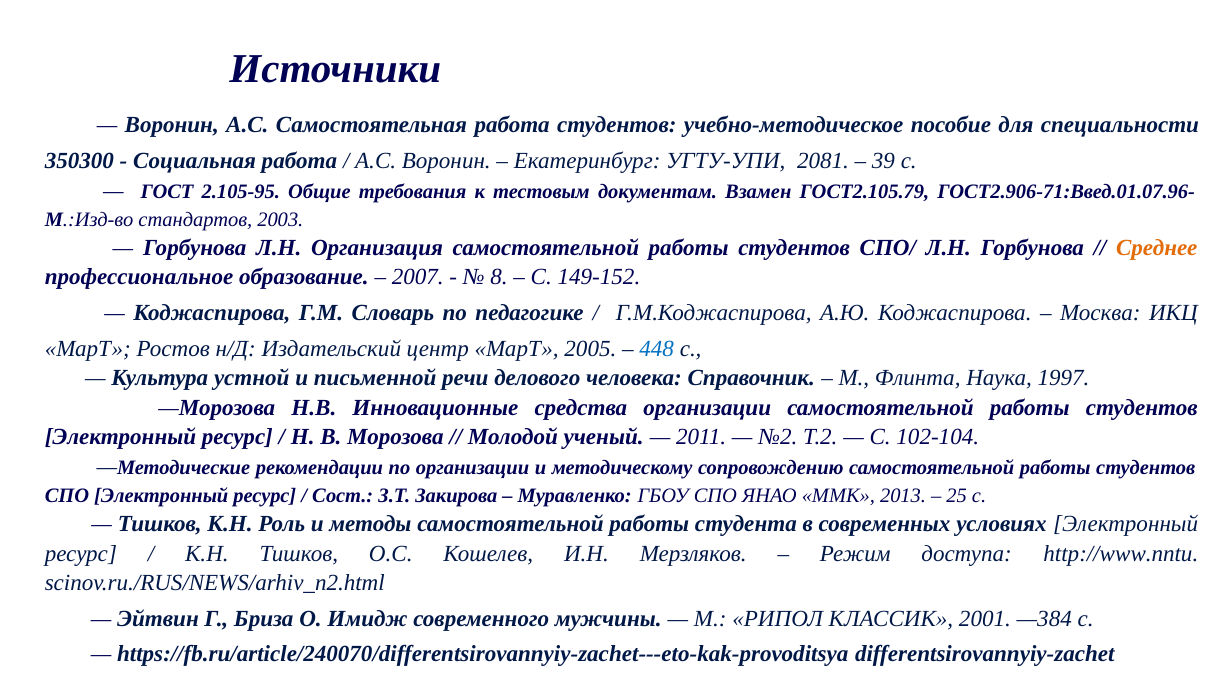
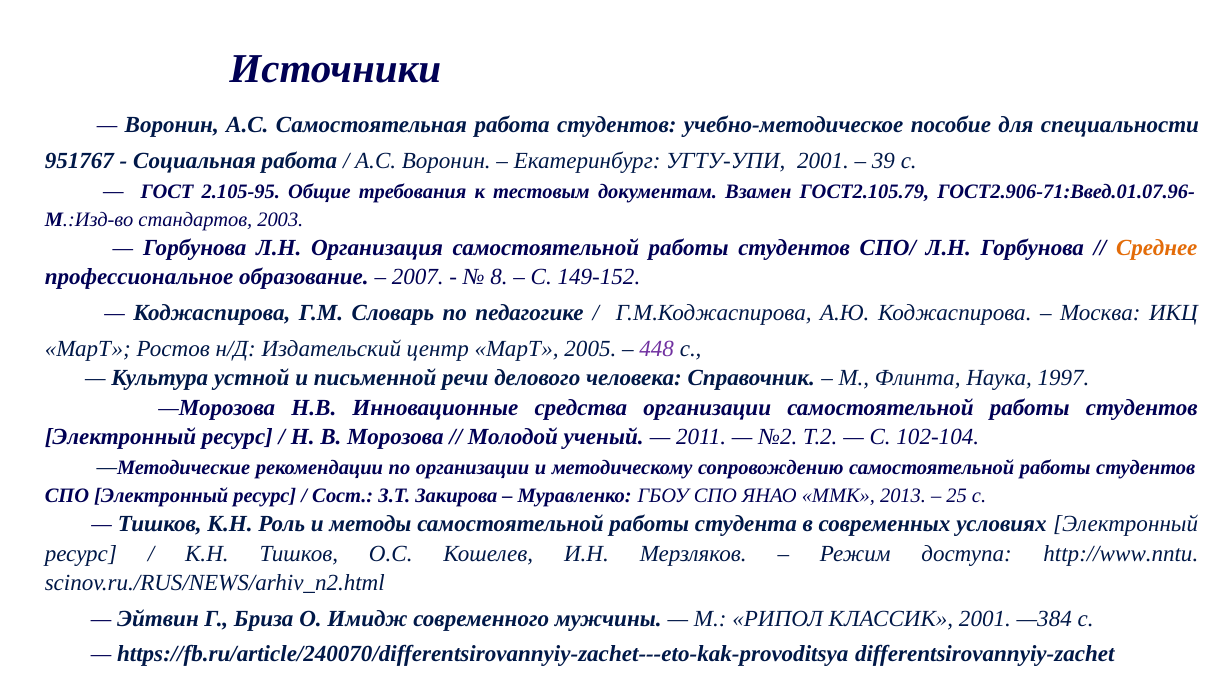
350300: 350300 -> 951767 (79, 161)
УГТУ-УПИ 2081: 2081 -> 2001 (823, 161)
448 colour: blue -> purple (657, 350)
